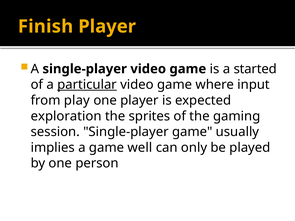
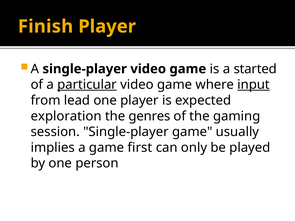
input underline: none -> present (254, 85)
play: play -> lead (77, 100)
sprites: sprites -> genres (149, 116)
well: well -> first (140, 148)
